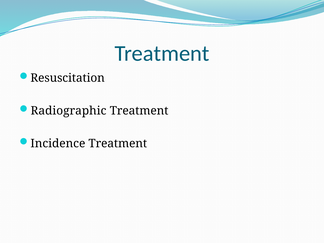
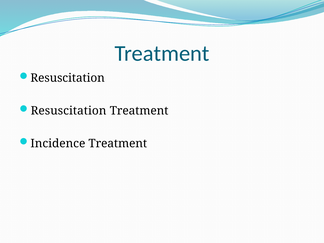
Radiographic: Radiographic -> Resuscitation (69, 111)
